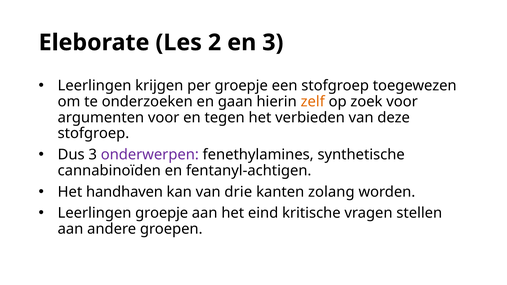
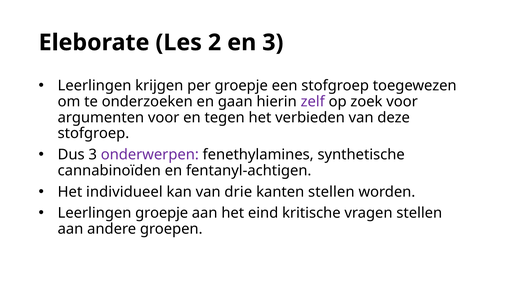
zelf colour: orange -> purple (313, 102)
handhaven: handhaven -> individueel (124, 192)
kanten zolang: zolang -> stellen (331, 192)
